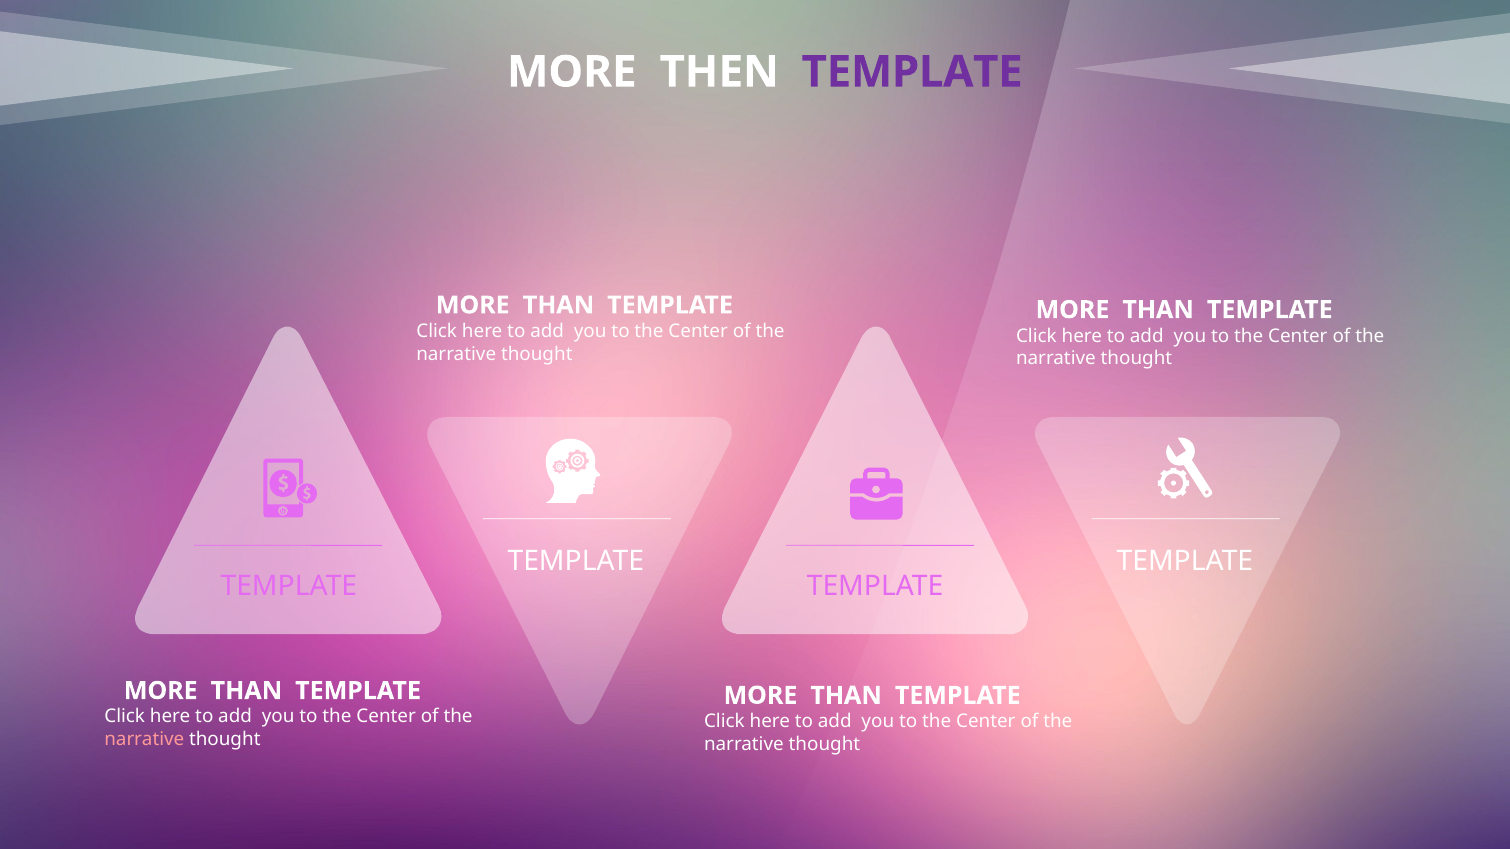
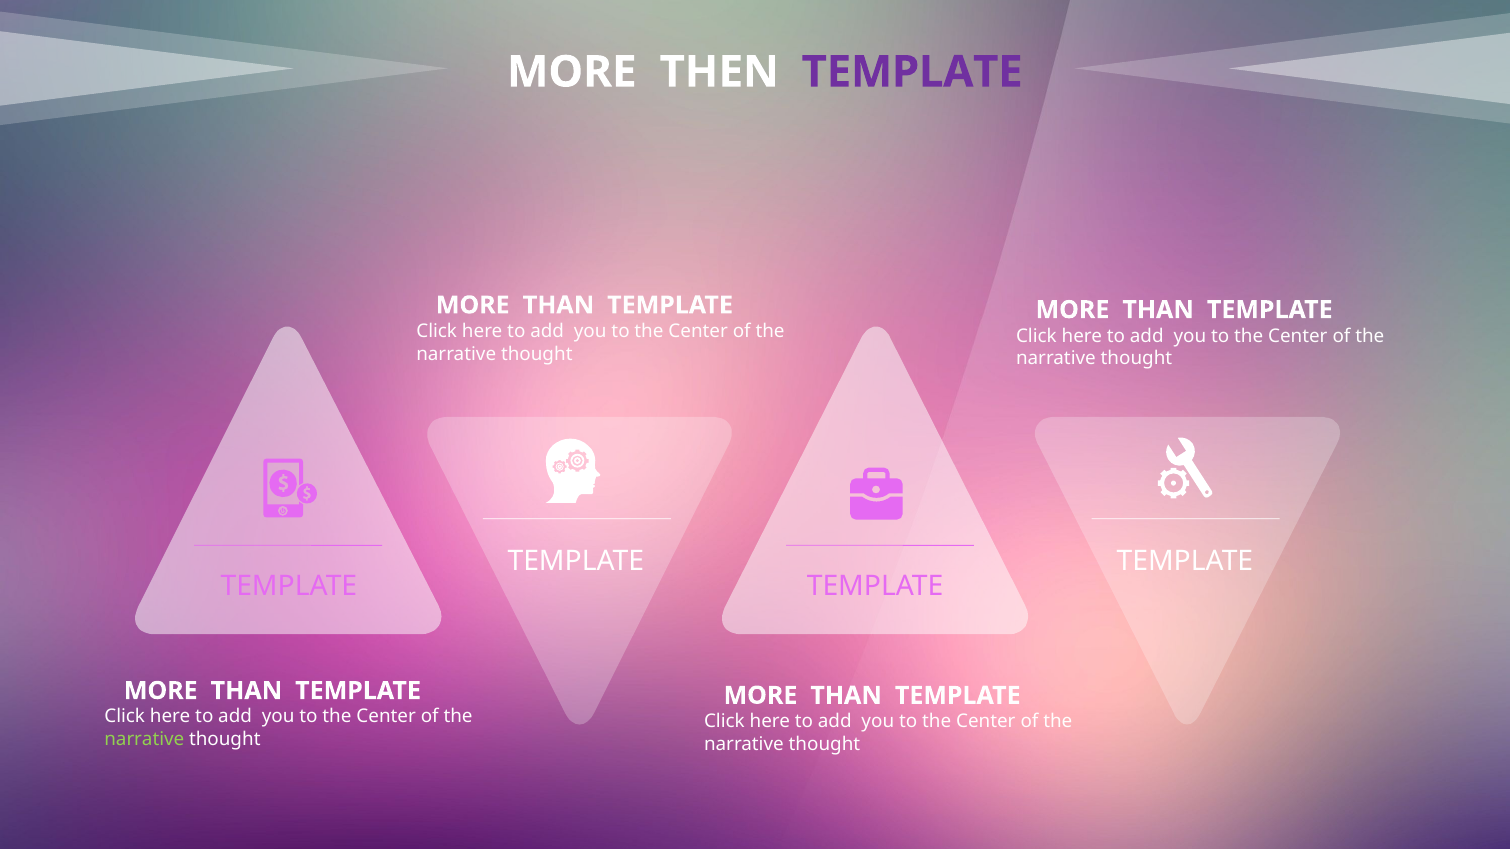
narrative colour: pink -> light green (144, 740)
